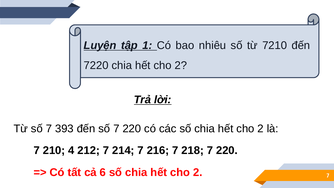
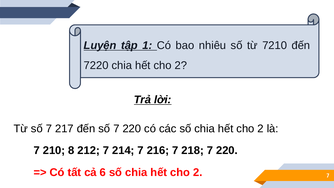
393: 393 -> 217 (64, 129)
4: 4 -> 8 (71, 150)
